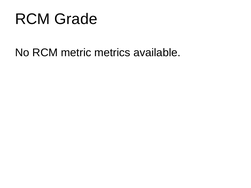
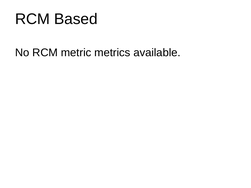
Grade: Grade -> Based (76, 19)
